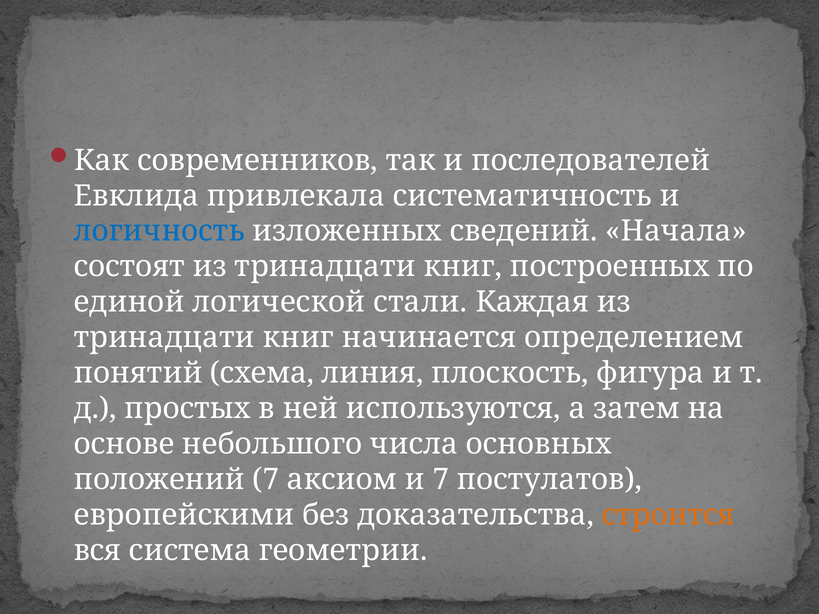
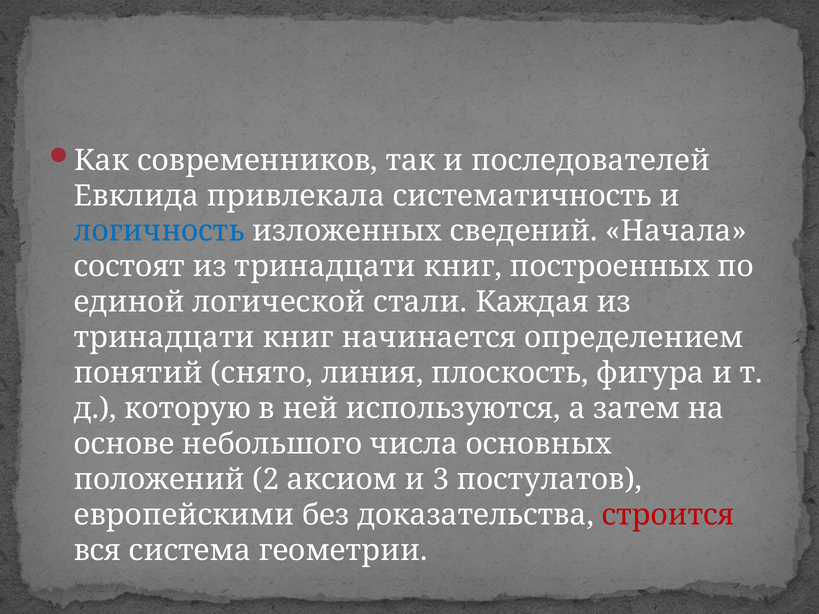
схема: схема -> снято (262, 373)
простых: простых -> которую (188, 409)
положений 7: 7 -> 2 (266, 480)
и 7: 7 -> 3 (441, 480)
строится colour: orange -> red (668, 515)
